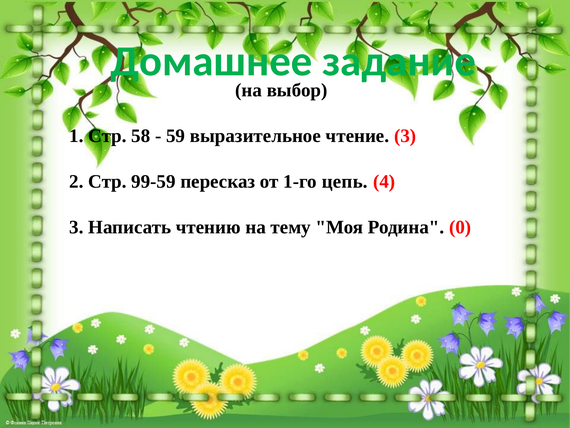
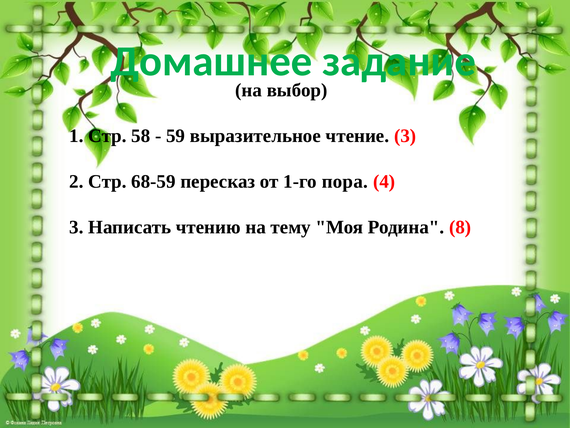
99-59: 99-59 -> 68-59 (153, 181)
цепь: цепь -> пора (345, 181)
0: 0 -> 8 (460, 227)
